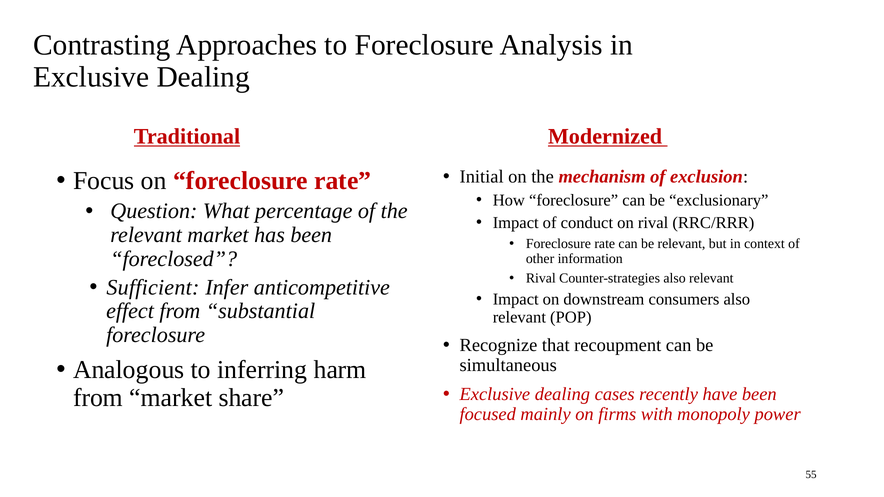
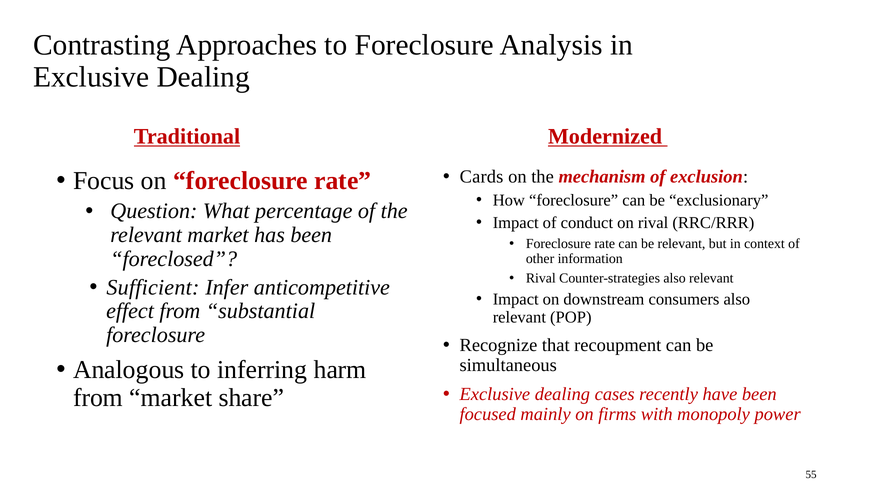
Initial: Initial -> Cards (482, 177)
